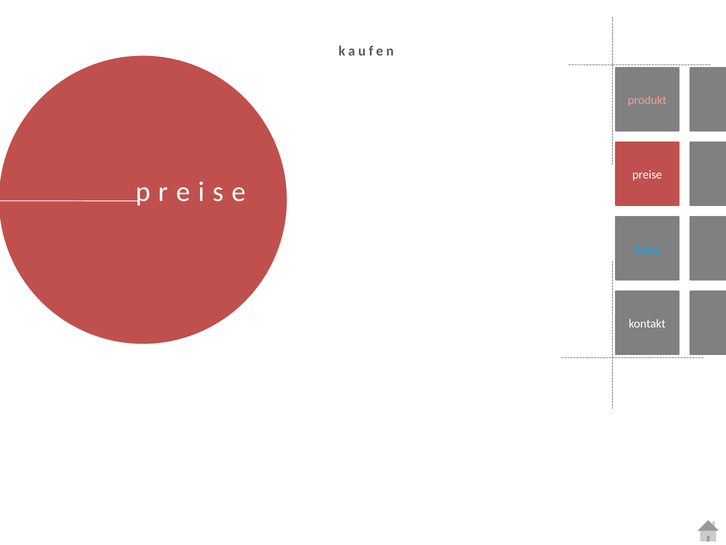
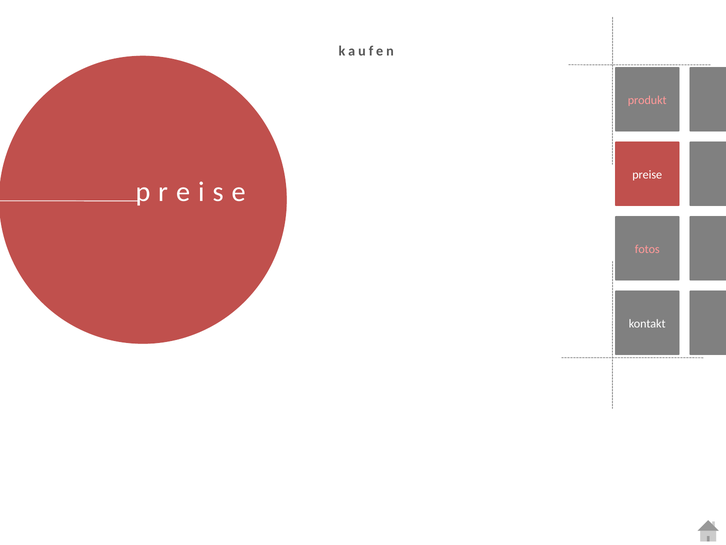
fotos colour: light blue -> pink (647, 249)
